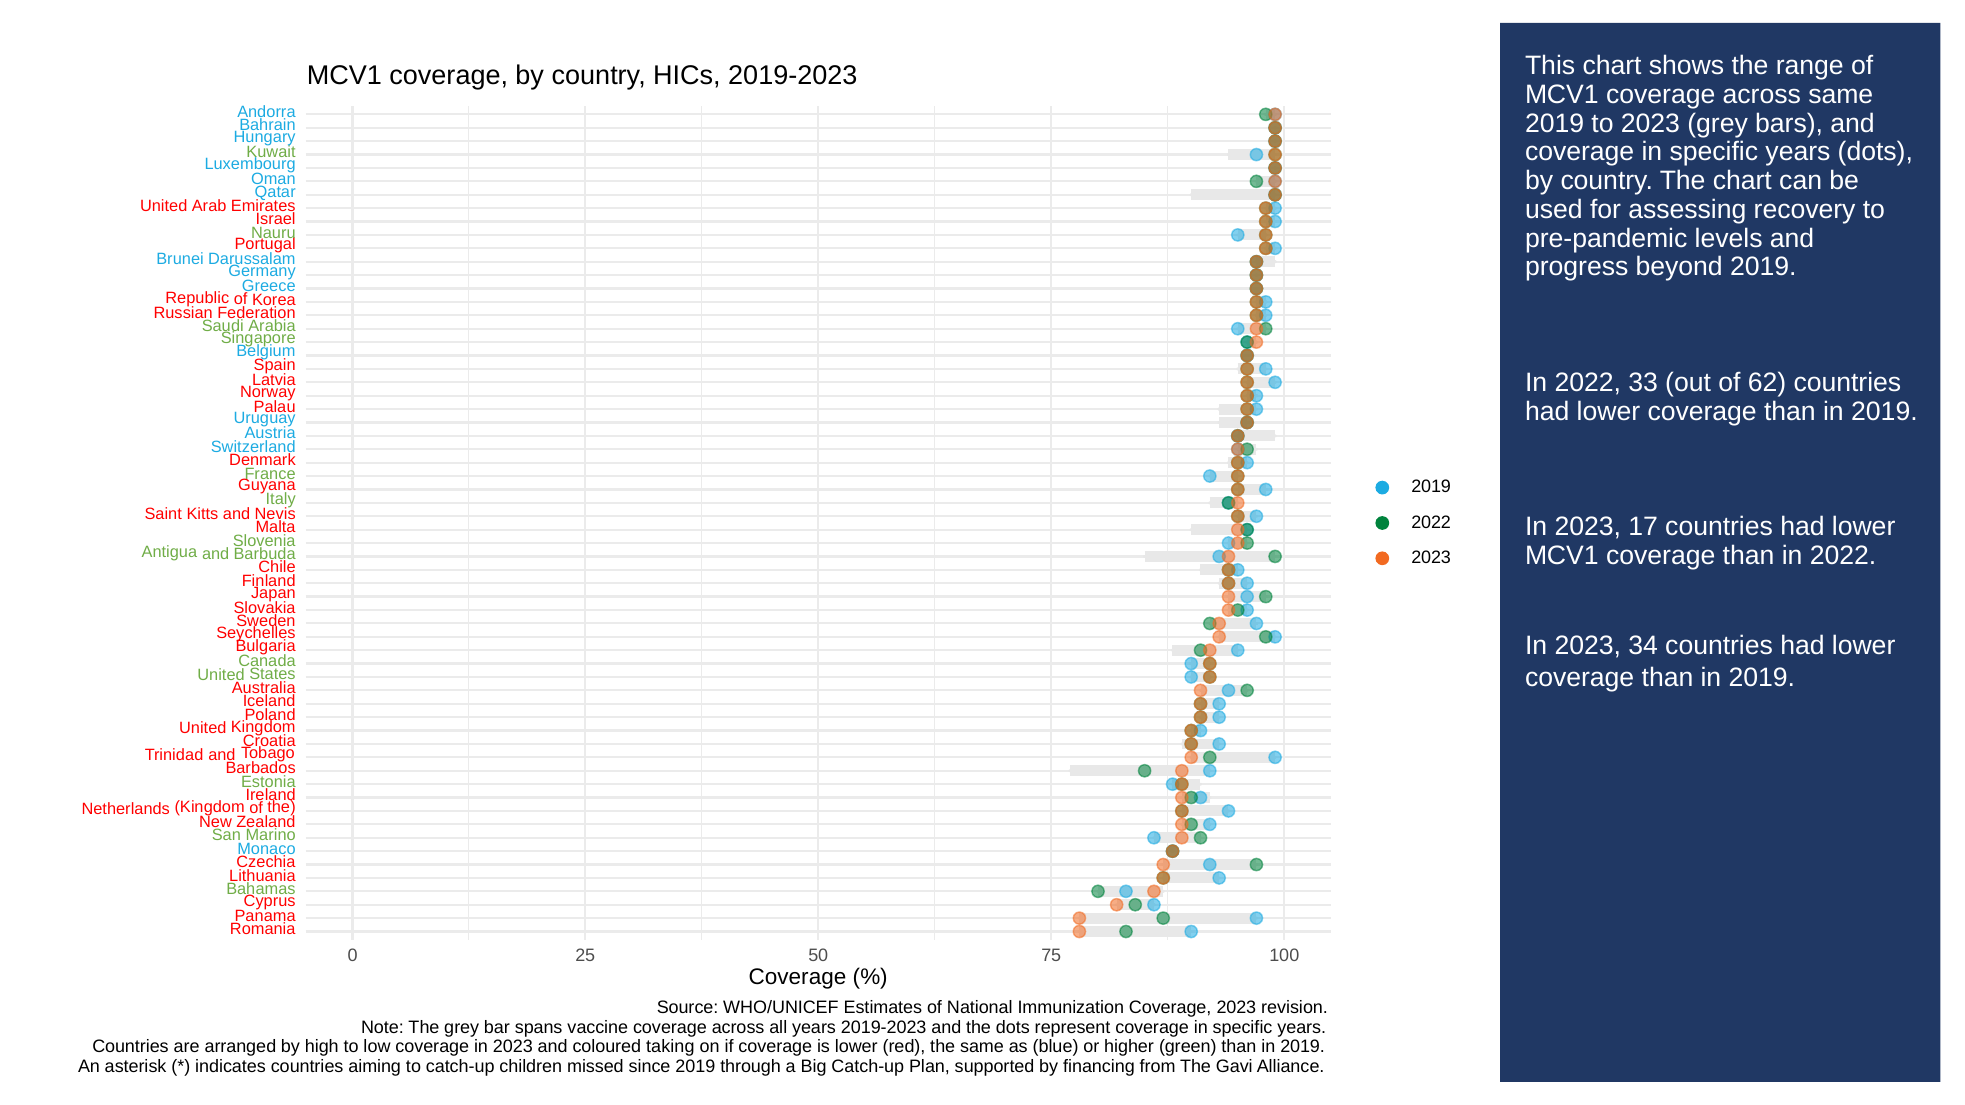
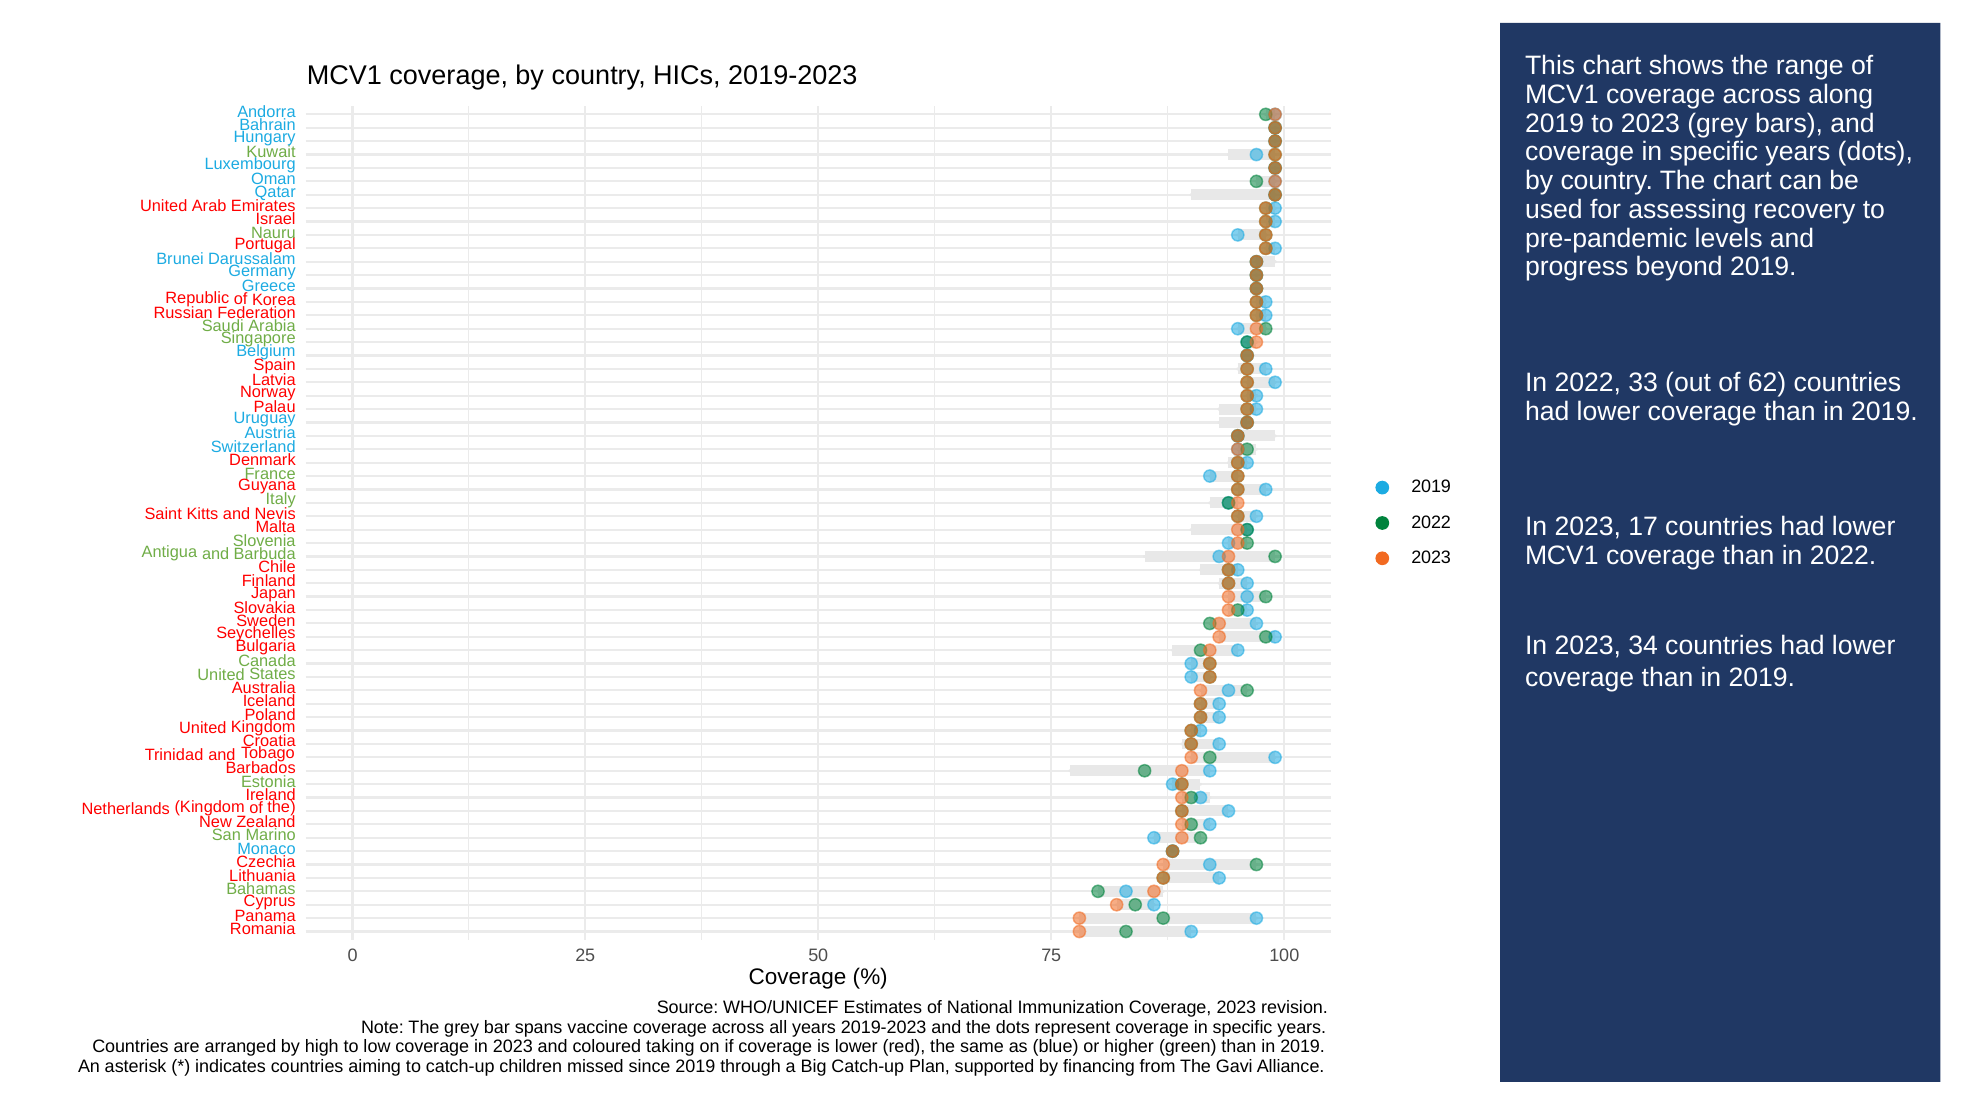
across same: same -> along (1841, 94)
